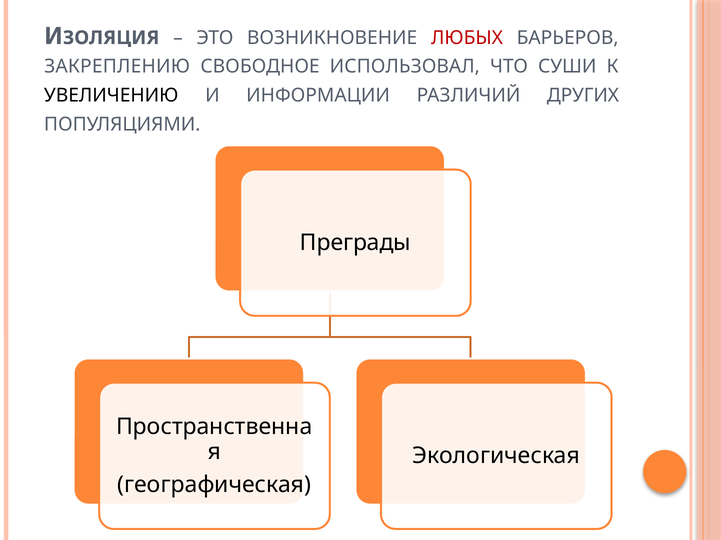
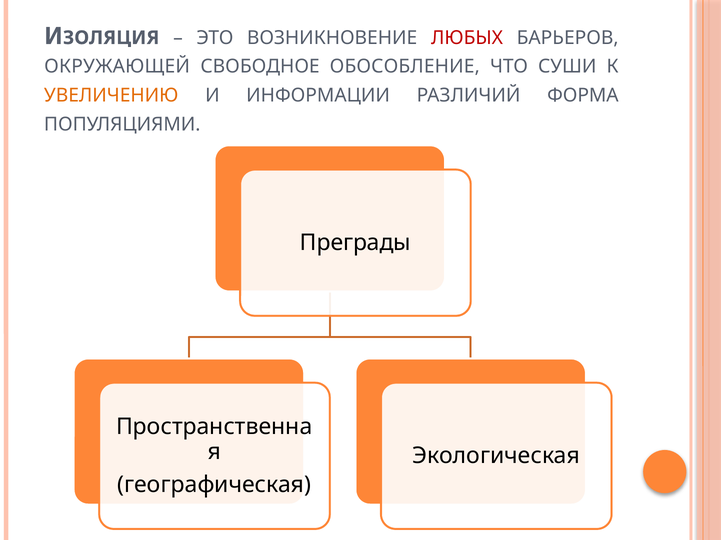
ЗАКРЕПЛЕНИЮ: ЗАКРЕПЛЕНИЮ -> ОКРУЖАЮЩЕЙ (117, 67)
ИСПОЛЬЗОВАЛ: ИСПОЛЬЗОВАЛ -> ОБОСОБЛЕНИЕ (405, 67)
УВЕЛИЧЕНИЮ colour: black -> orange (111, 95)
ДРУГИХ: ДРУГИХ -> ФОРМА (583, 95)
